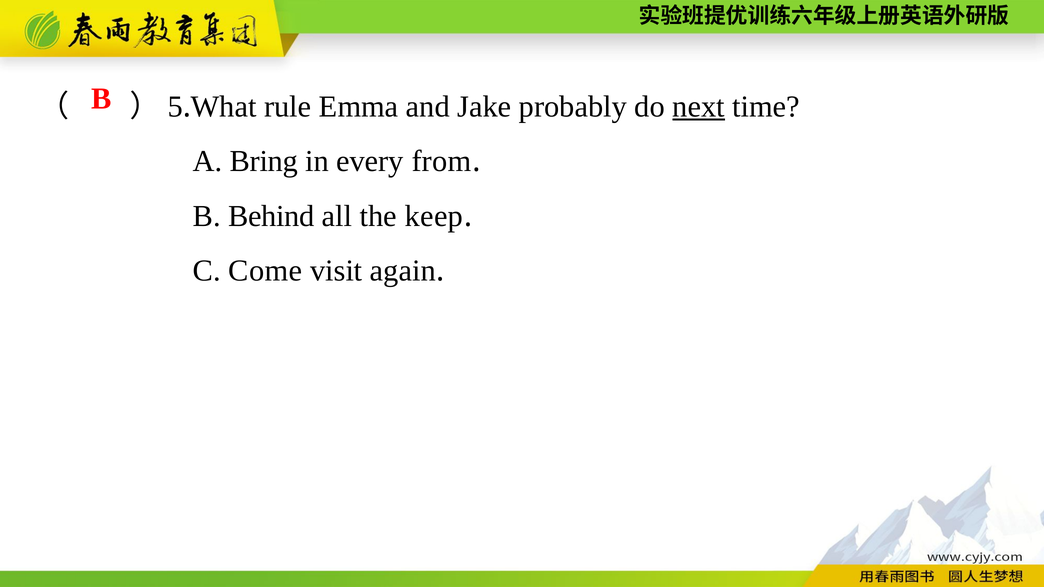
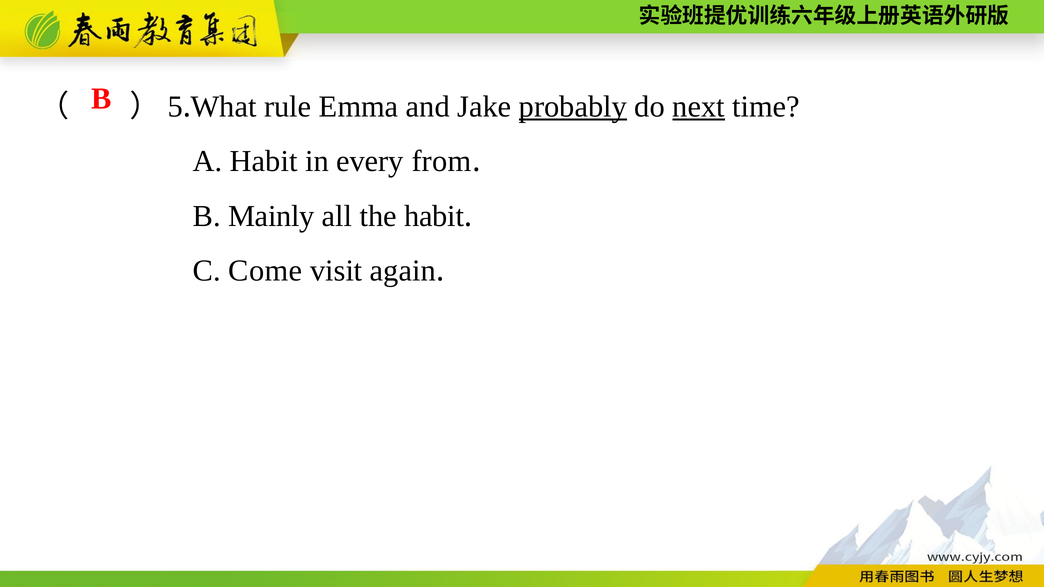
probably underline: none -> present (573, 107)
A Bring: Bring -> Habit (264, 161)
Behind: Behind -> Mainly (271, 216)
the keep: keep -> habit (434, 216)
